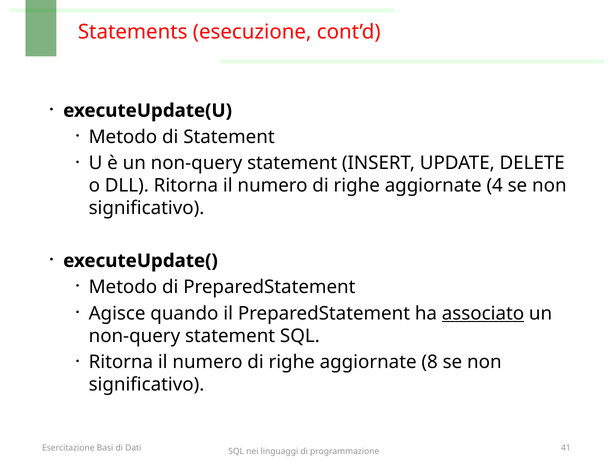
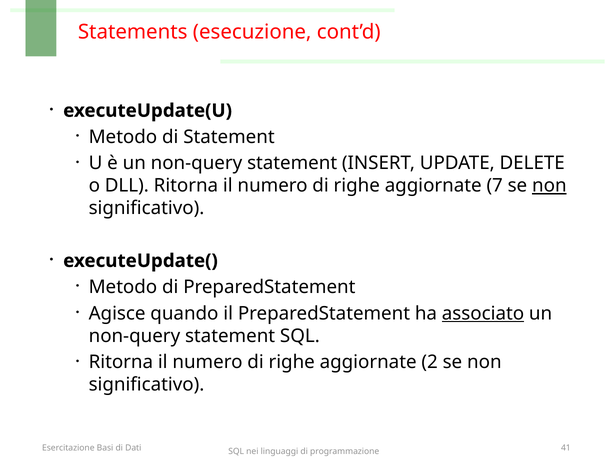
4: 4 -> 7 (495, 186)
non underline: none -> present (549, 186)
8: 8 -> 2 (430, 362)
